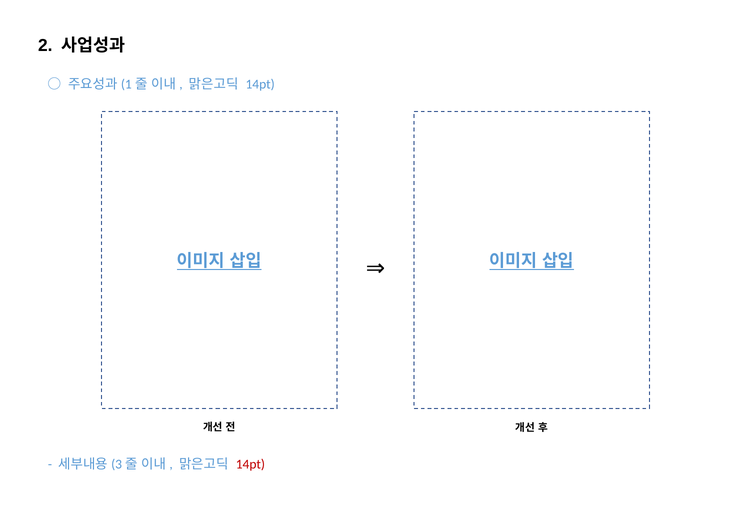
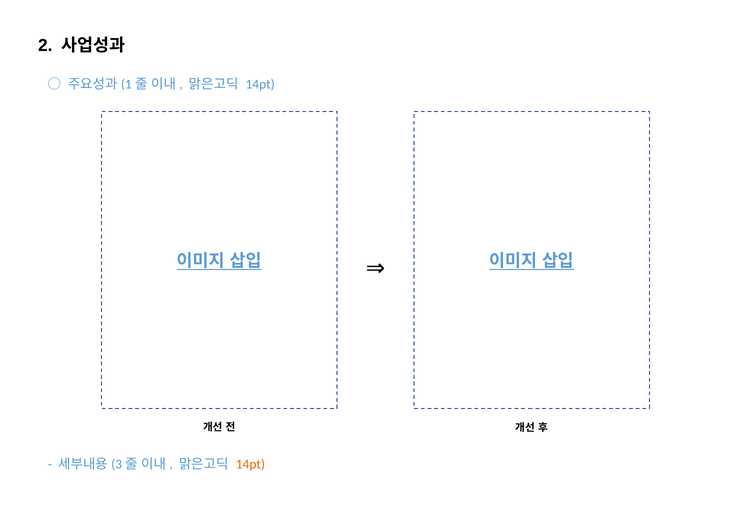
14pt colour: red -> orange (250, 464)
